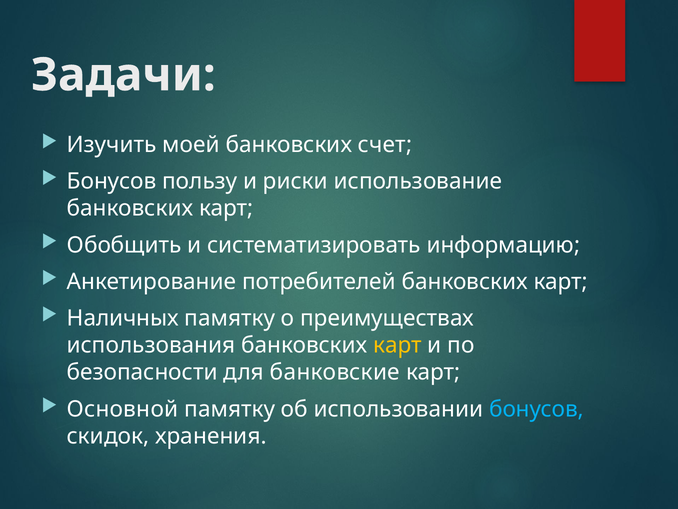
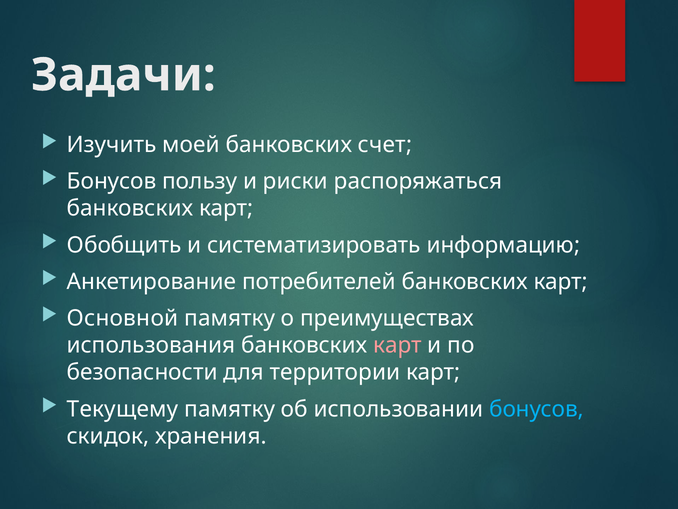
использование: использование -> распоряжаться (418, 181)
Наличных: Наличных -> Основной (123, 318)
карт colour: yellow -> pink (398, 345)
банковские: банковские -> территории (335, 372)
Основной: Основной -> Текущему (123, 409)
